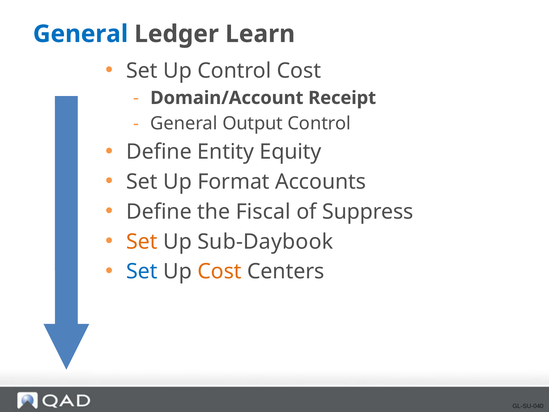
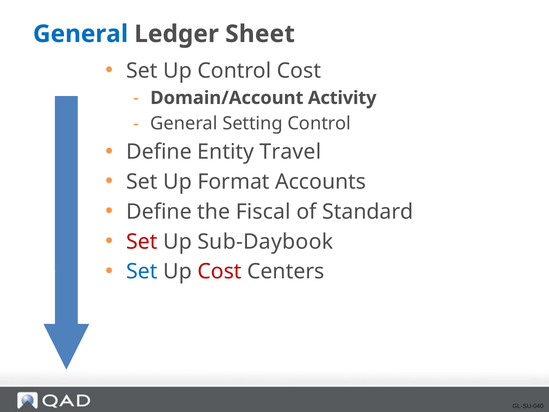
Learn: Learn -> Sheet (260, 34)
Receipt: Receipt -> Activity (342, 98)
Output: Output -> Setting (253, 123)
Equity: Equity -> Travel (290, 152)
Suppress: Suppress -> Standard (368, 212)
Set colour: orange -> red (142, 241)
Cost colour: orange -> red (219, 271)
